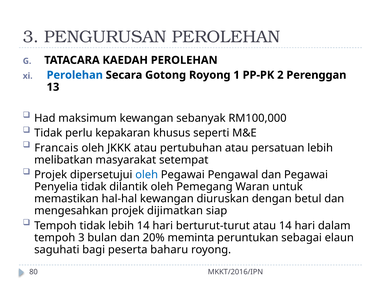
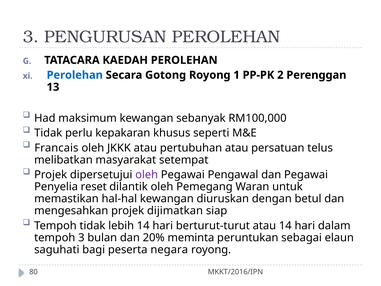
persatuan lebih: lebih -> telus (320, 148)
oleh colour: blue -> purple (147, 175)
Penyelia tidak: tidak -> reset (94, 187)
baharu: baharu -> negara (169, 249)
